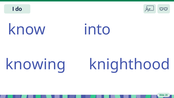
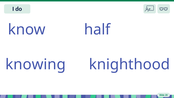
into: into -> half (97, 30)
